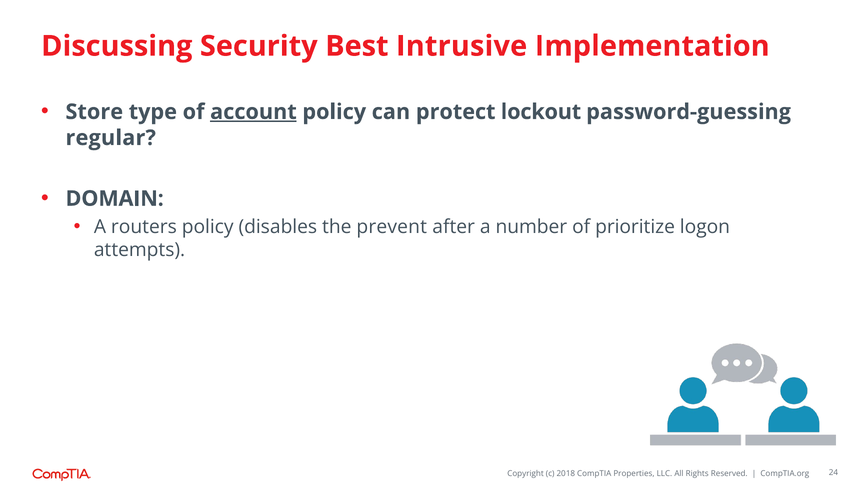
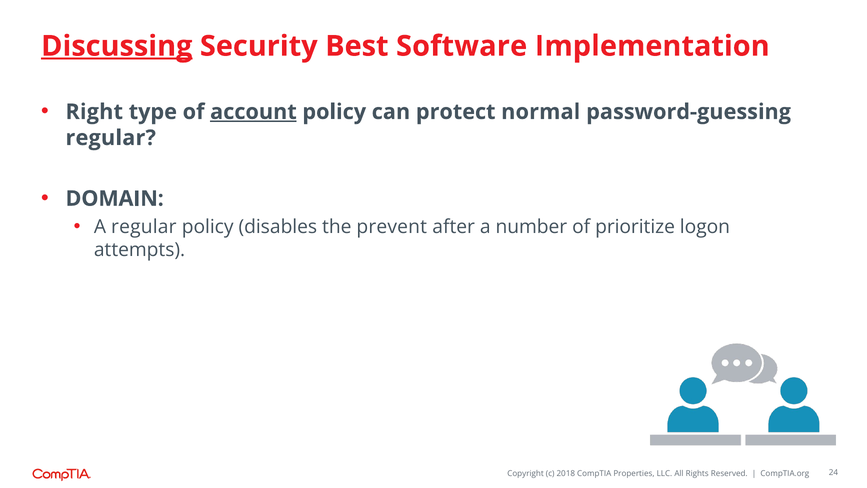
Discussing underline: none -> present (117, 46)
Intrusive: Intrusive -> Software (462, 46)
Store: Store -> Right (94, 112)
lockout: lockout -> normal (541, 112)
A routers: routers -> regular (144, 227)
